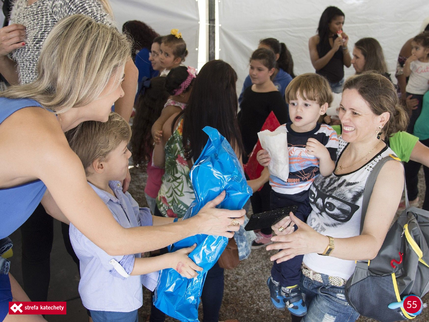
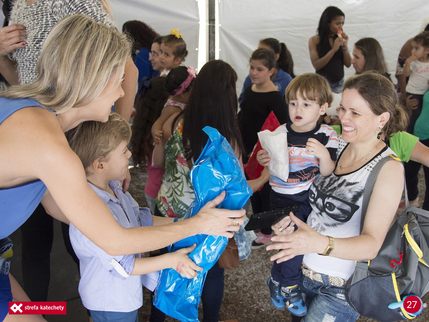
55: 55 -> 27 (412, 304)
